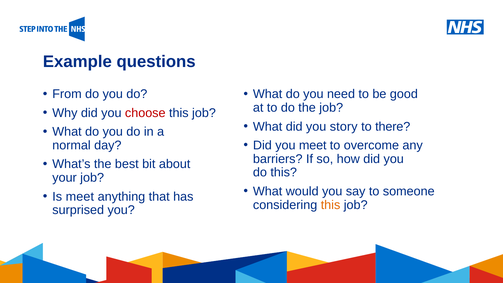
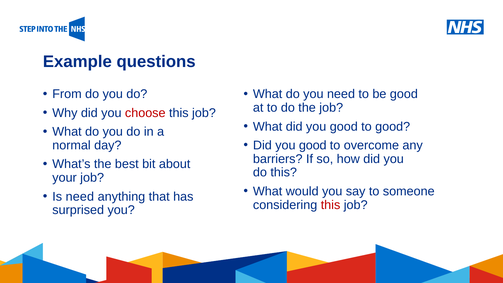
What did you story: story -> good (344, 126)
to there: there -> good (393, 126)
meet: meet -> good (313, 145)
Is meet: meet -> need (80, 197)
this colour: orange -> red (331, 205)
